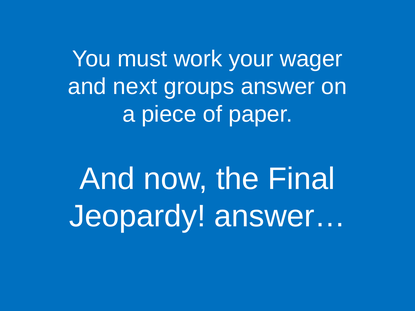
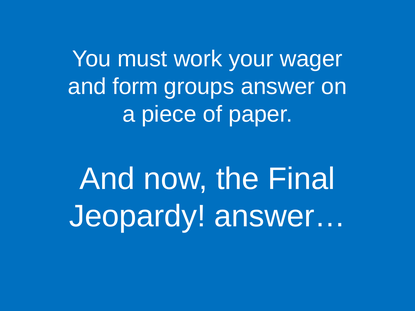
next: next -> form (135, 87)
